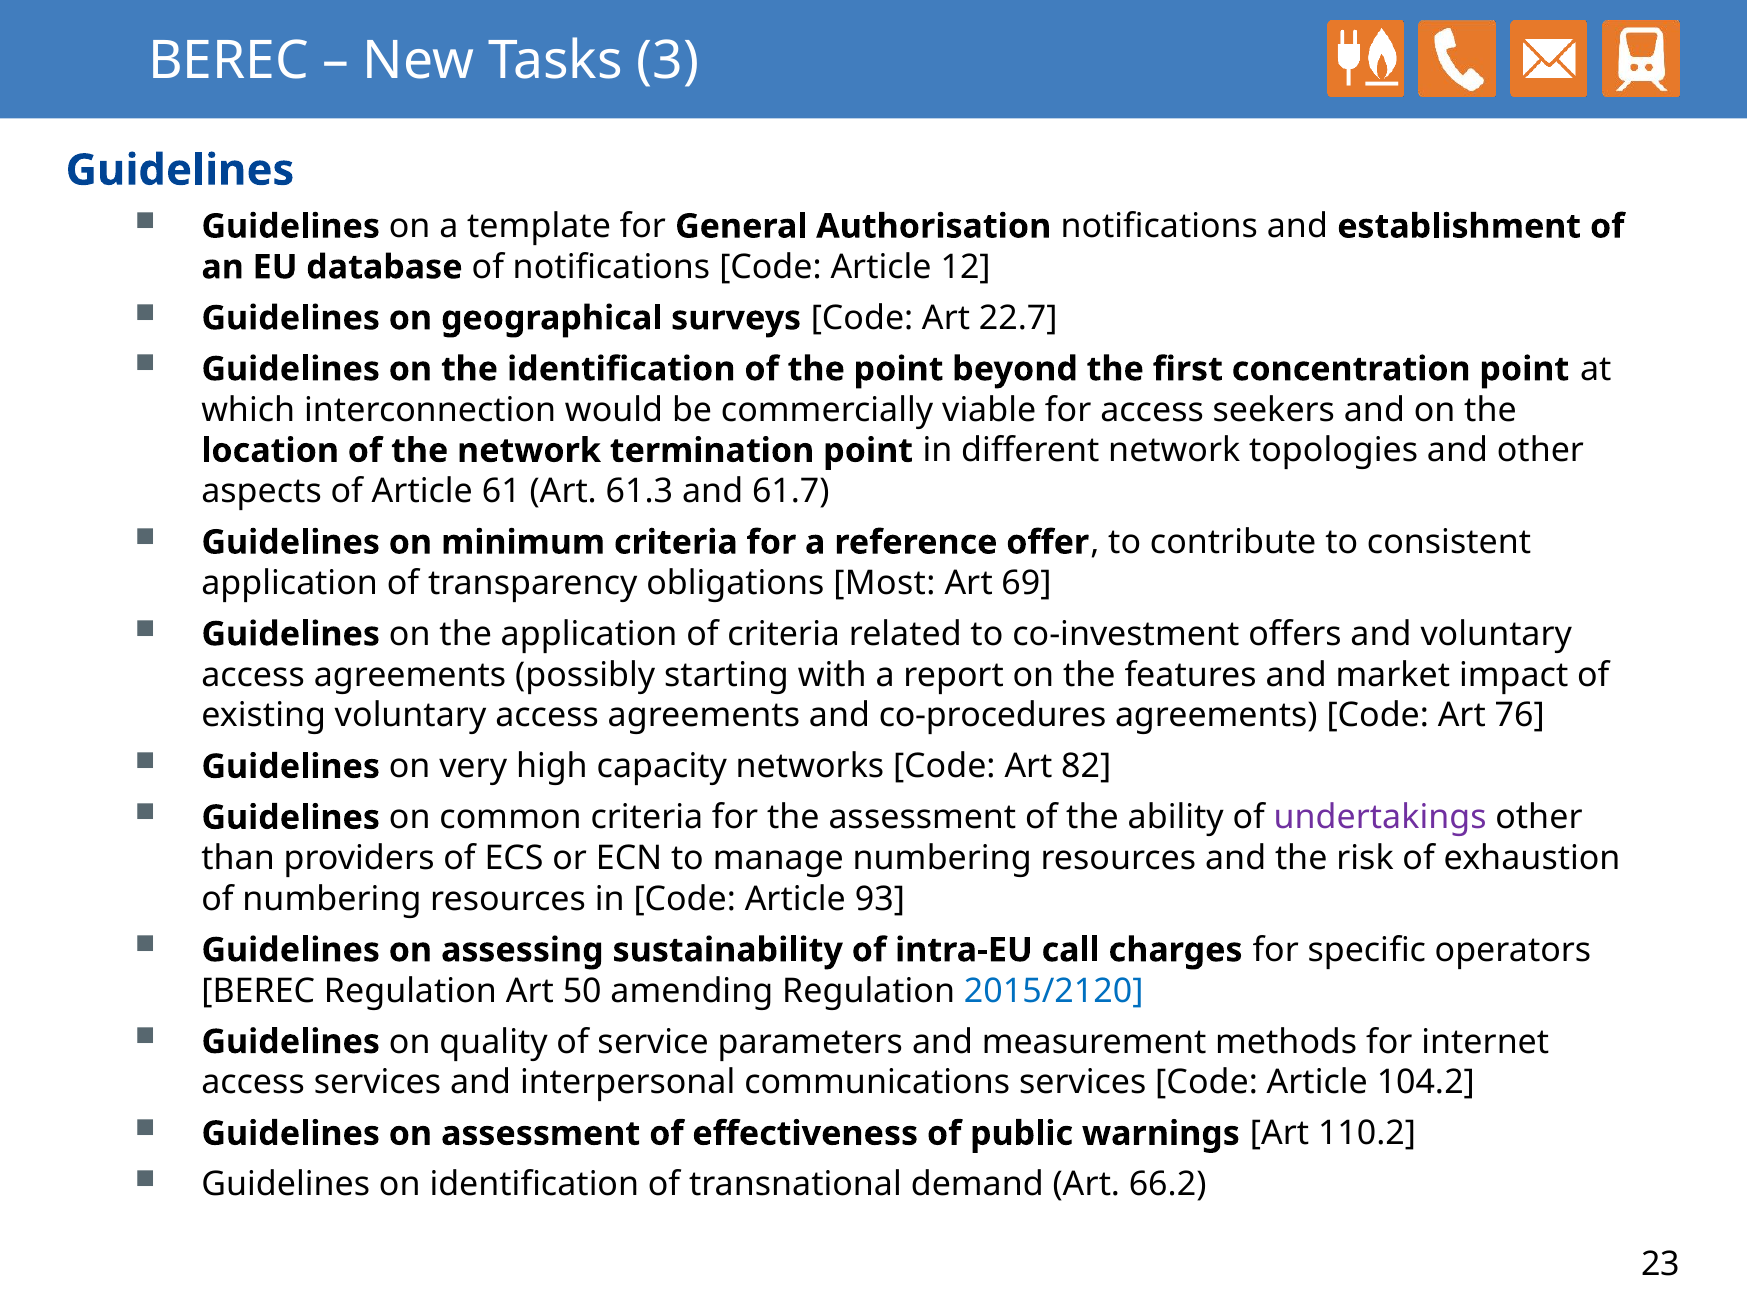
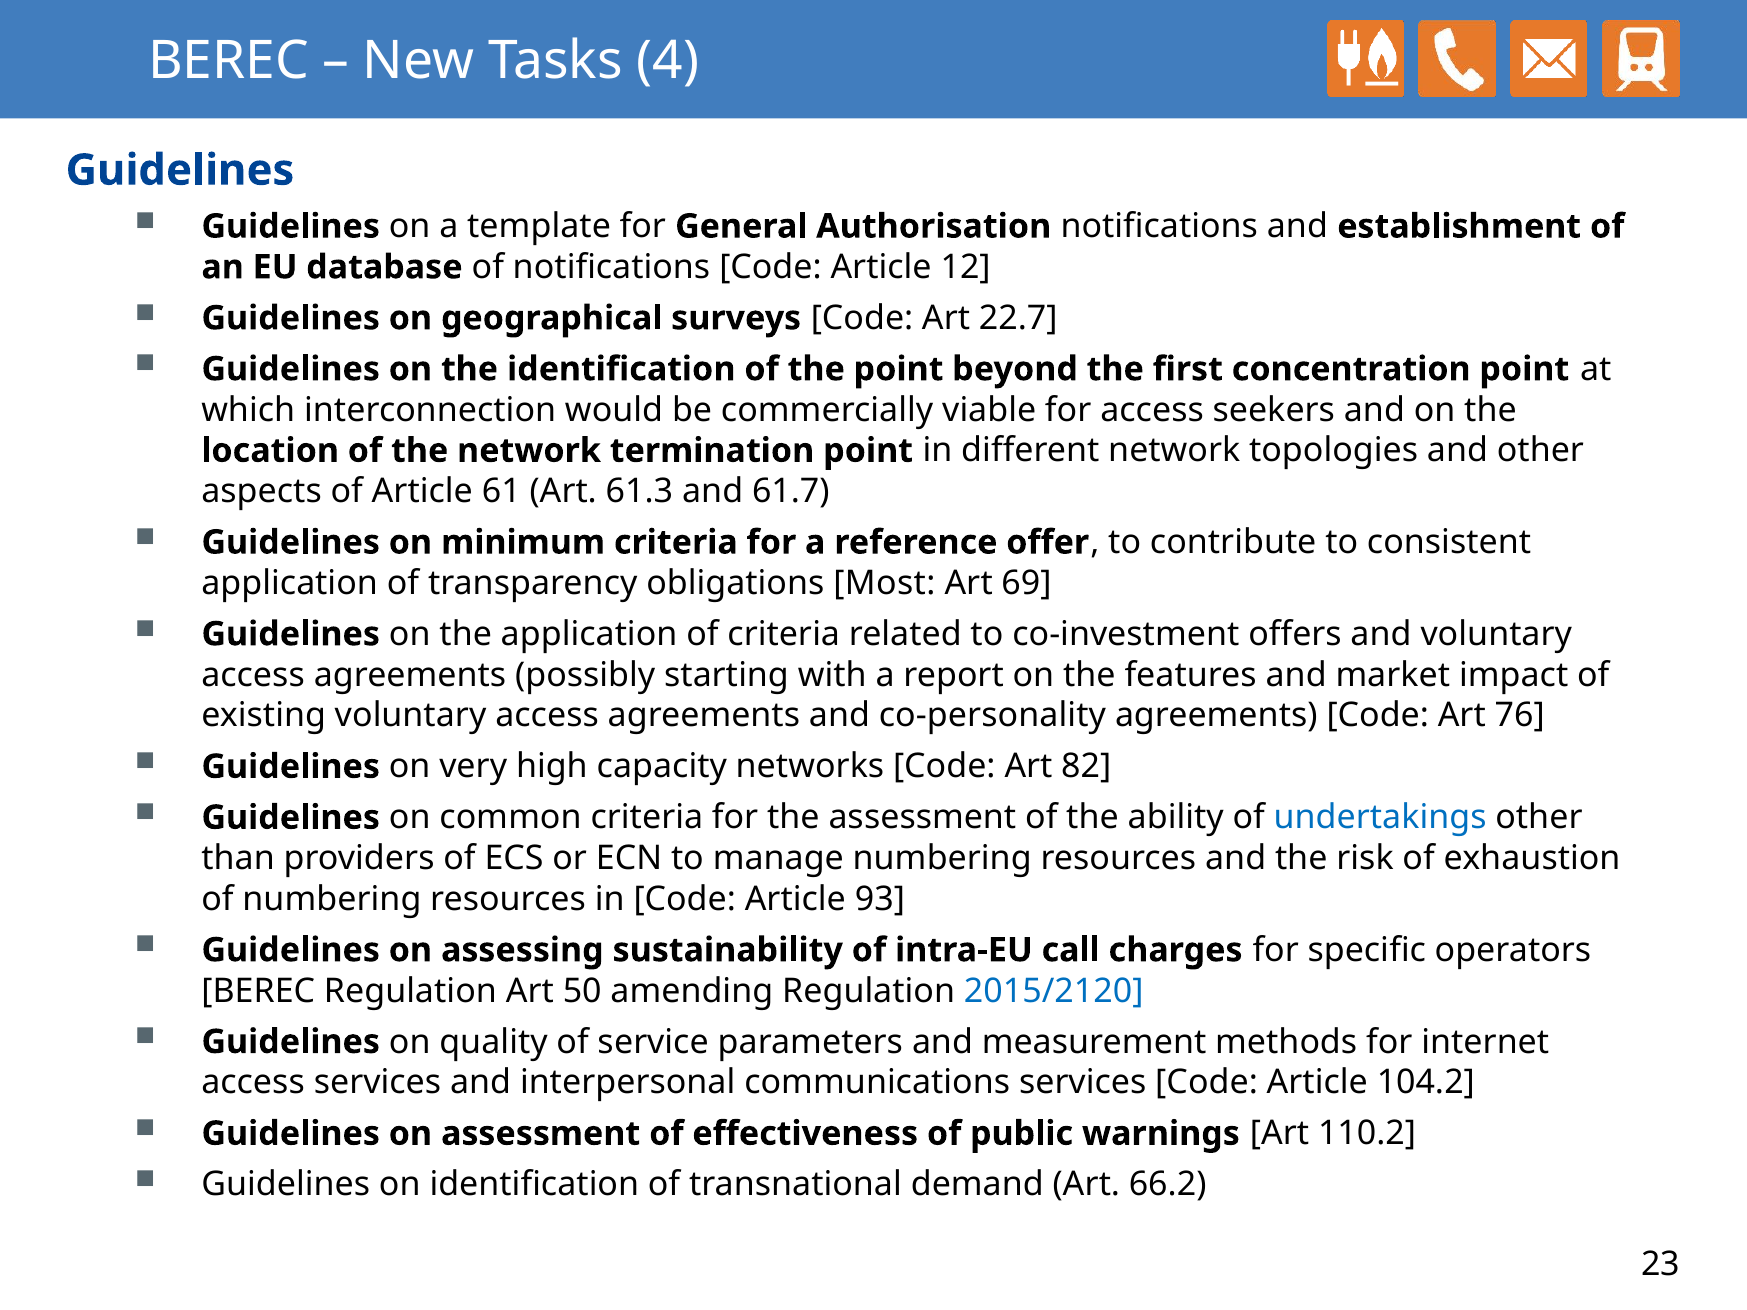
3: 3 -> 4 (668, 61)
co-procedures: co-procedures -> co-personality (992, 716)
undertakings colour: purple -> blue (1380, 818)
